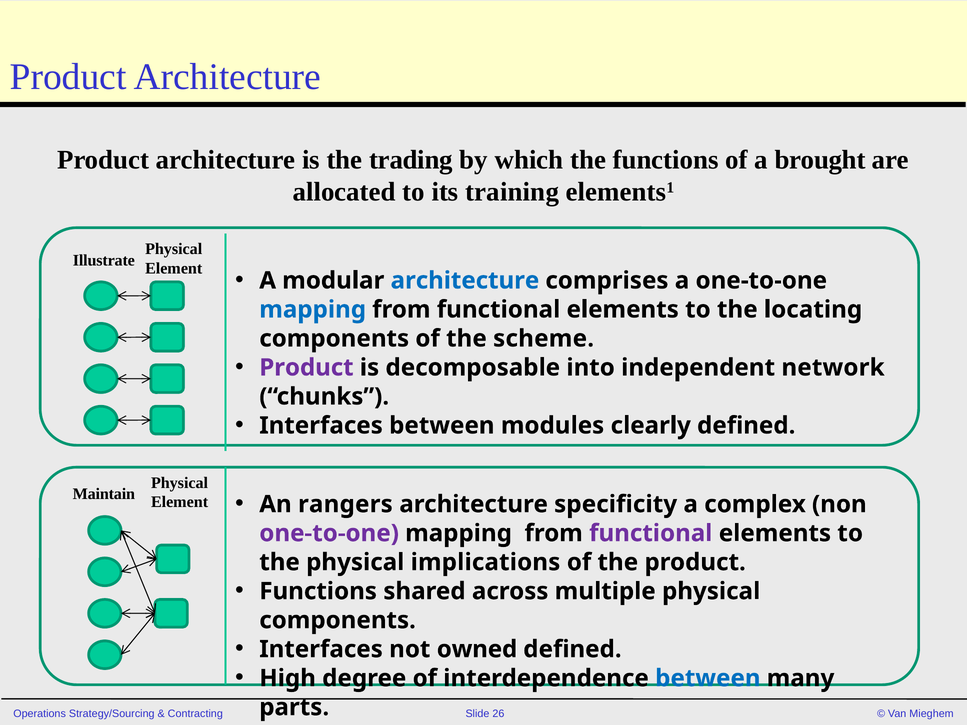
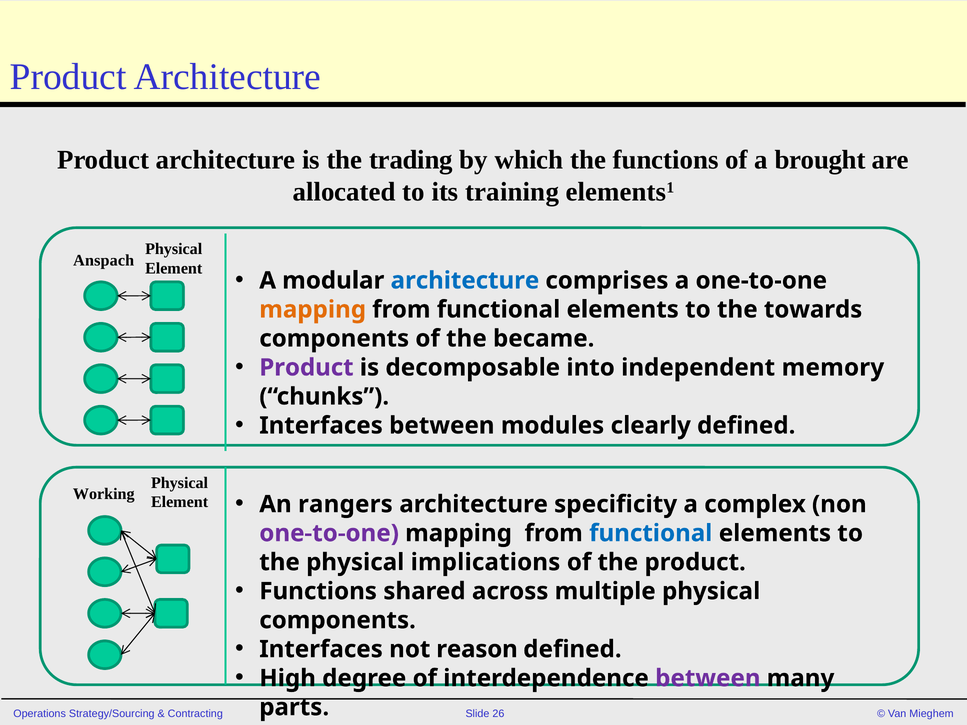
Illustrate: Illustrate -> Anspach (104, 261)
mapping colour: blue -> orange (313, 310)
locating: locating -> towards (813, 310)
scheme: scheme -> became (544, 339)
network: network -> memory (833, 368)
Maintain: Maintain -> Working (104, 494)
functional colour: purple -> blue (651, 533)
owned: owned -> reason (477, 649)
between colour: blue -> purple (708, 678)
